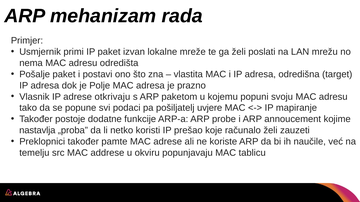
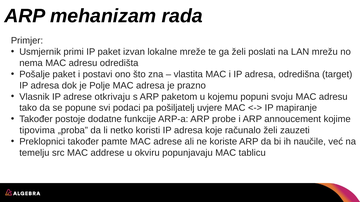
nastavlja: nastavlja -> tipovima (37, 131)
koristi IP prešao: prešao -> adresa (188, 131)
